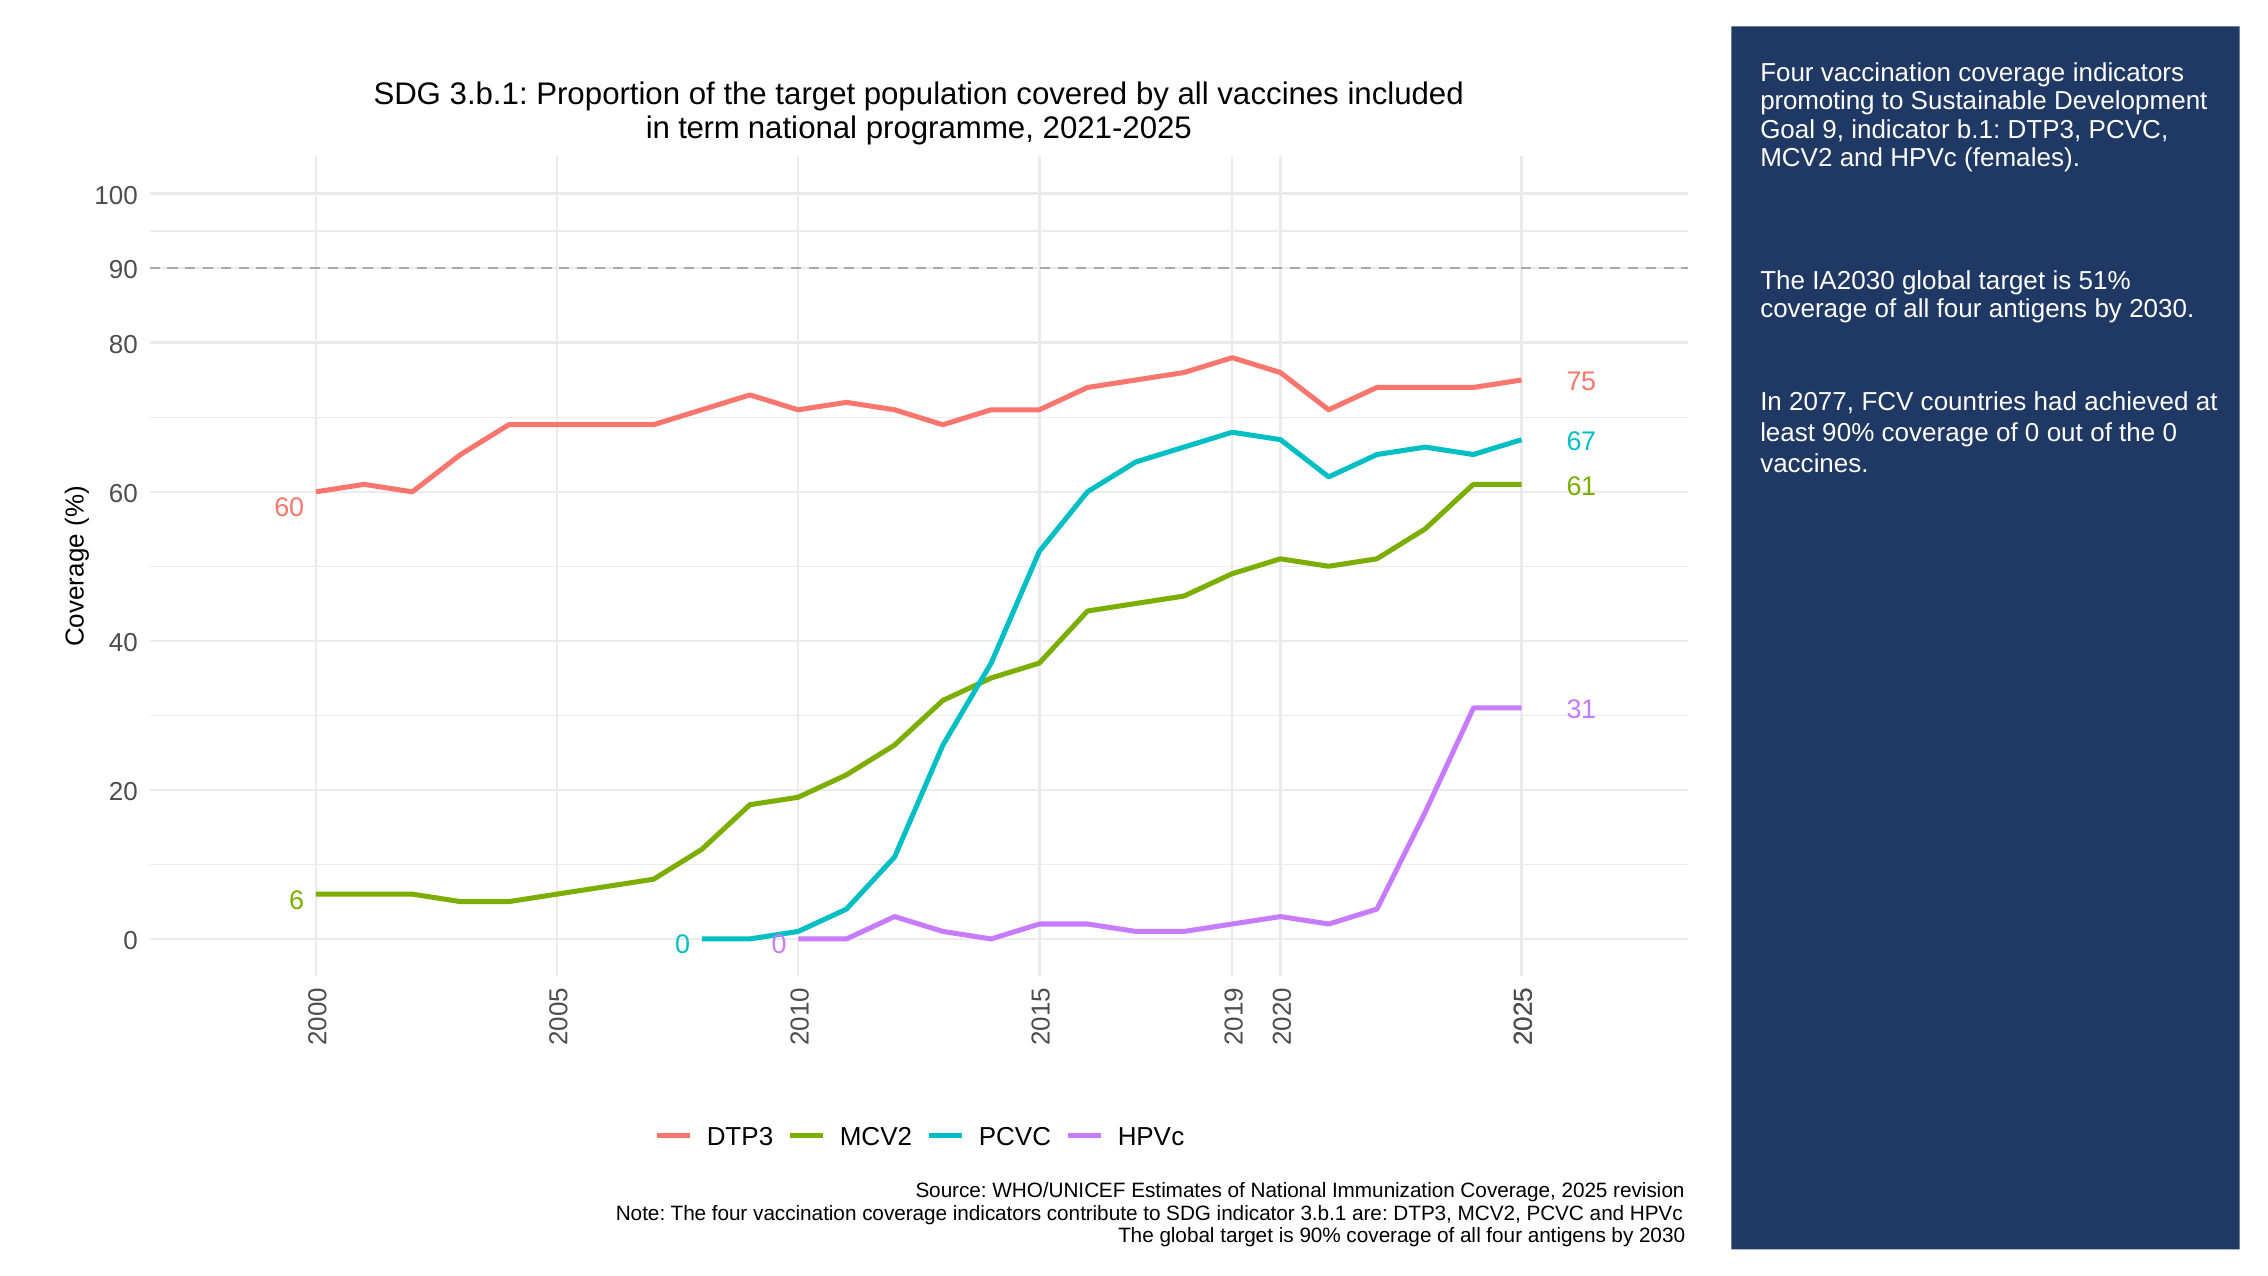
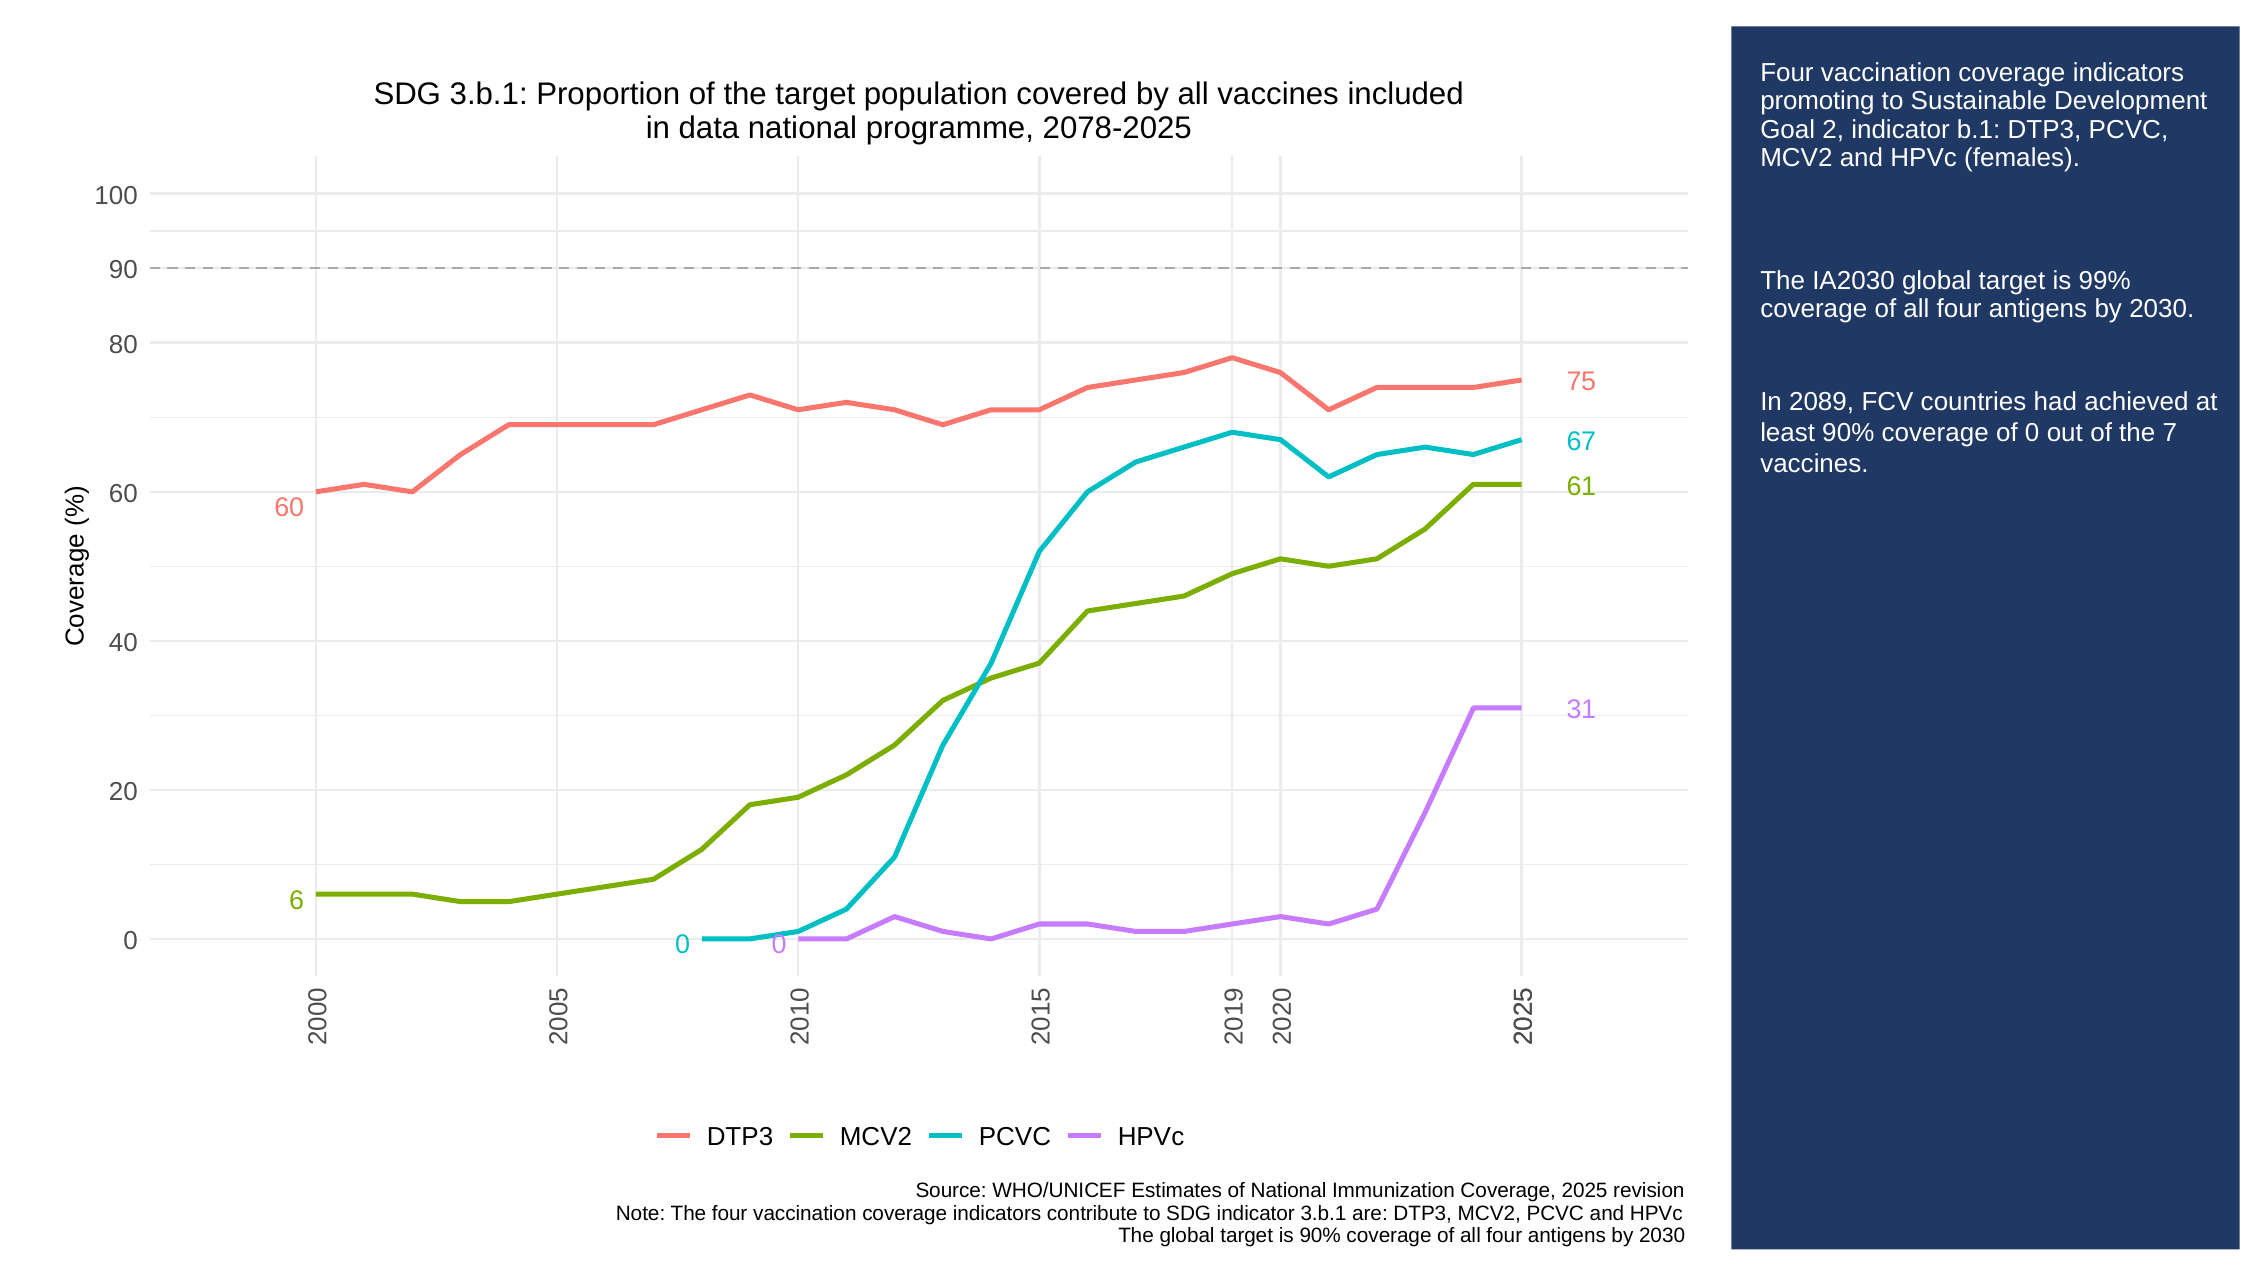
term: term -> data (709, 128)
2021-2025: 2021-2025 -> 2078-2025 (1117, 128)
Goal 9: 9 -> 2 (1833, 129)
51%: 51% -> 99% (2105, 281)
2077: 2077 -> 2089 (1822, 402)
the 0: 0 -> 7 (2170, 433)
